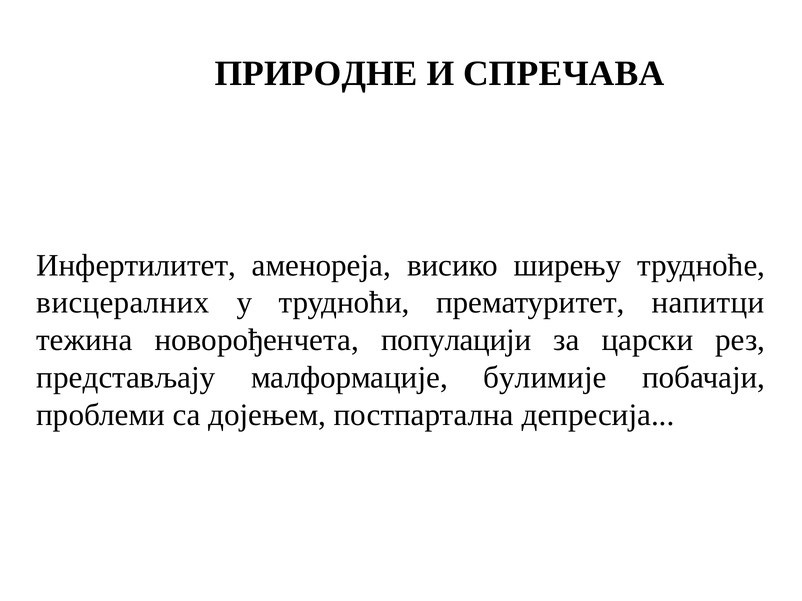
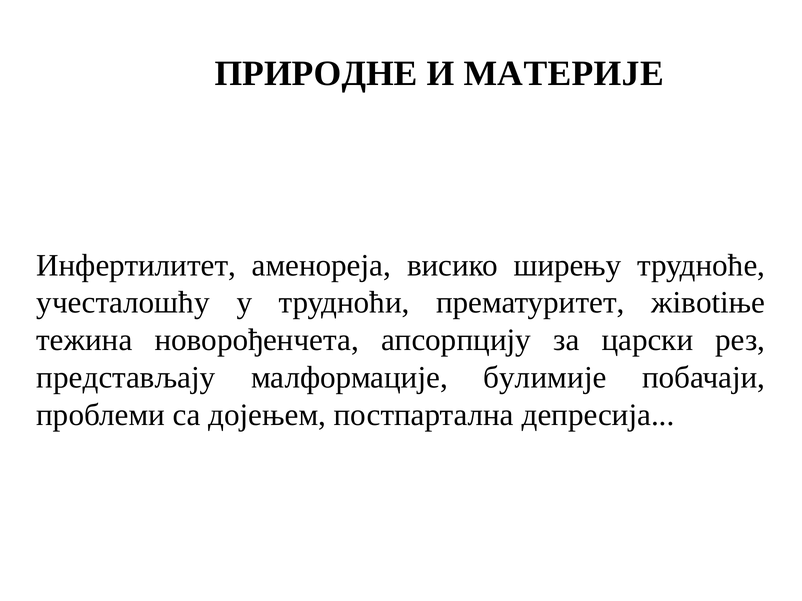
СПРЕЧАВА: СПРЕЧАВА -> МАТЕРИЈЕ (564, 74)
висцералних: висцералних -> учесталошћу (123, 303)
напитци: напитци -> жiвоtiњe (708, 303)
популацији: популацији -> апсорпцију (456, 340)
